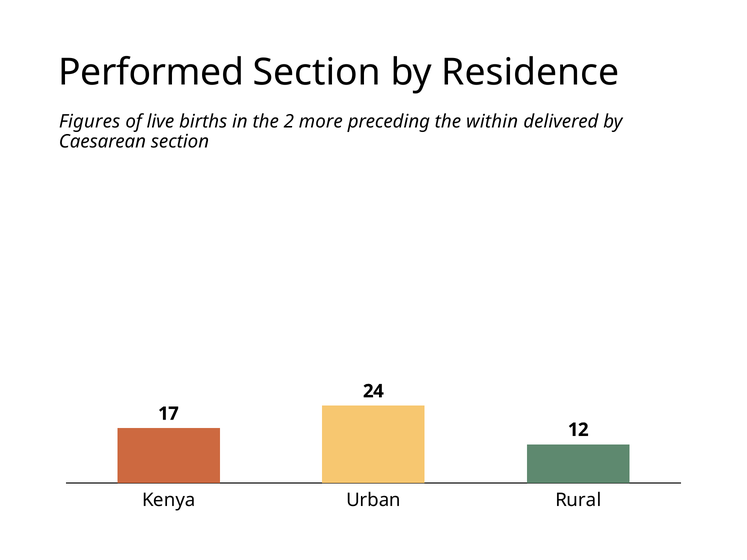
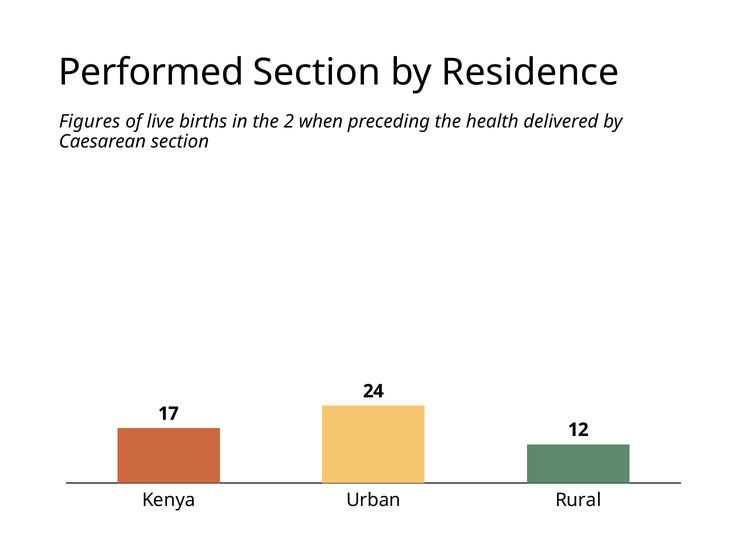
more: more -> when (321, 122)
within: within -> health (492, 122)
